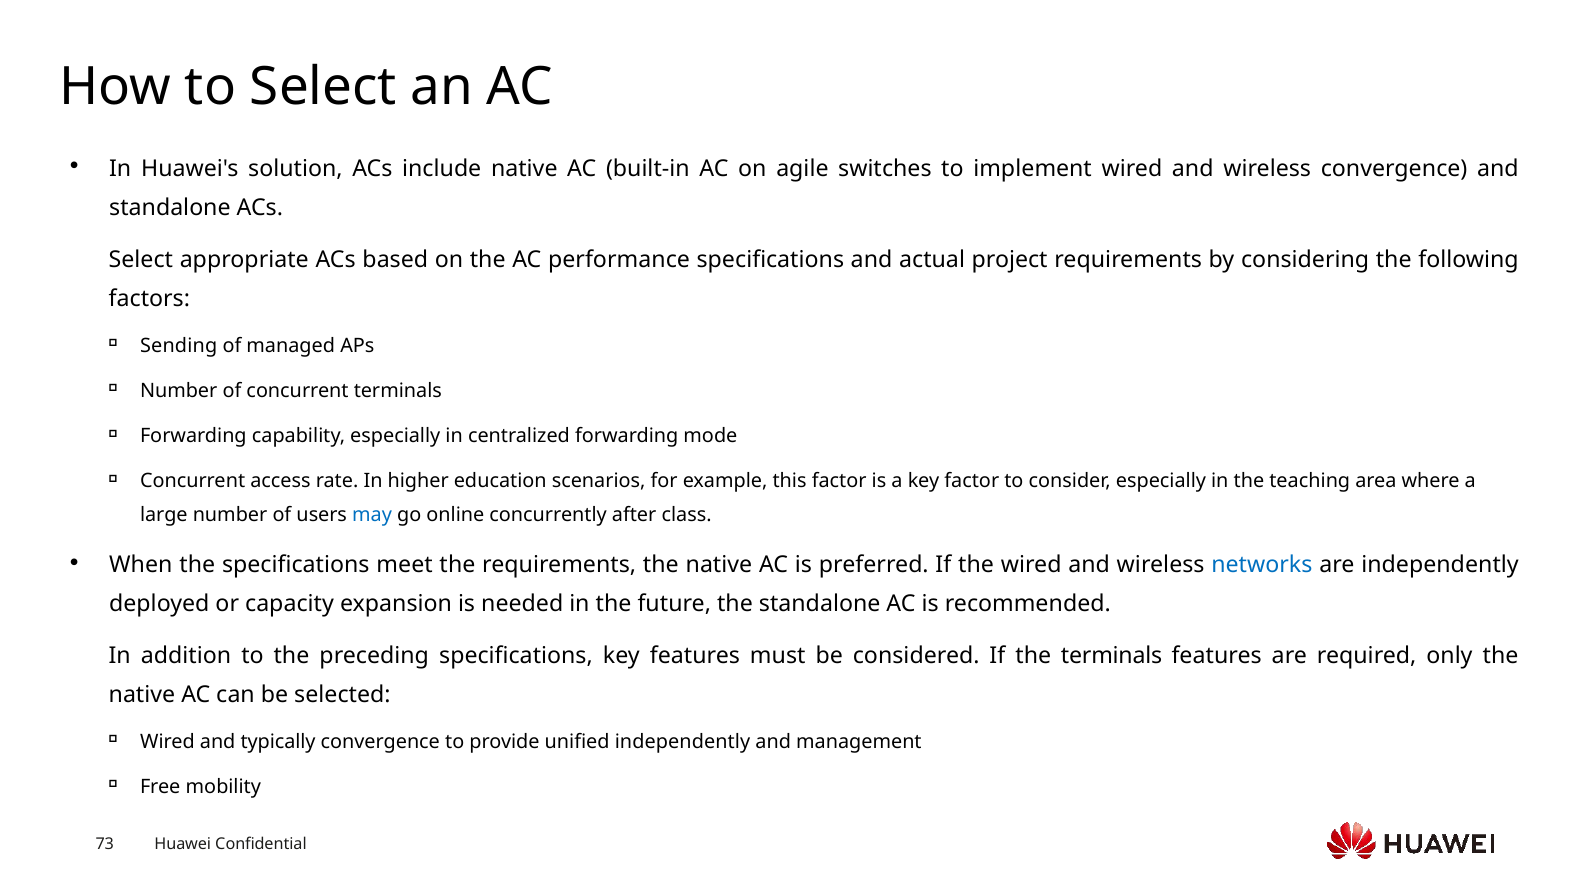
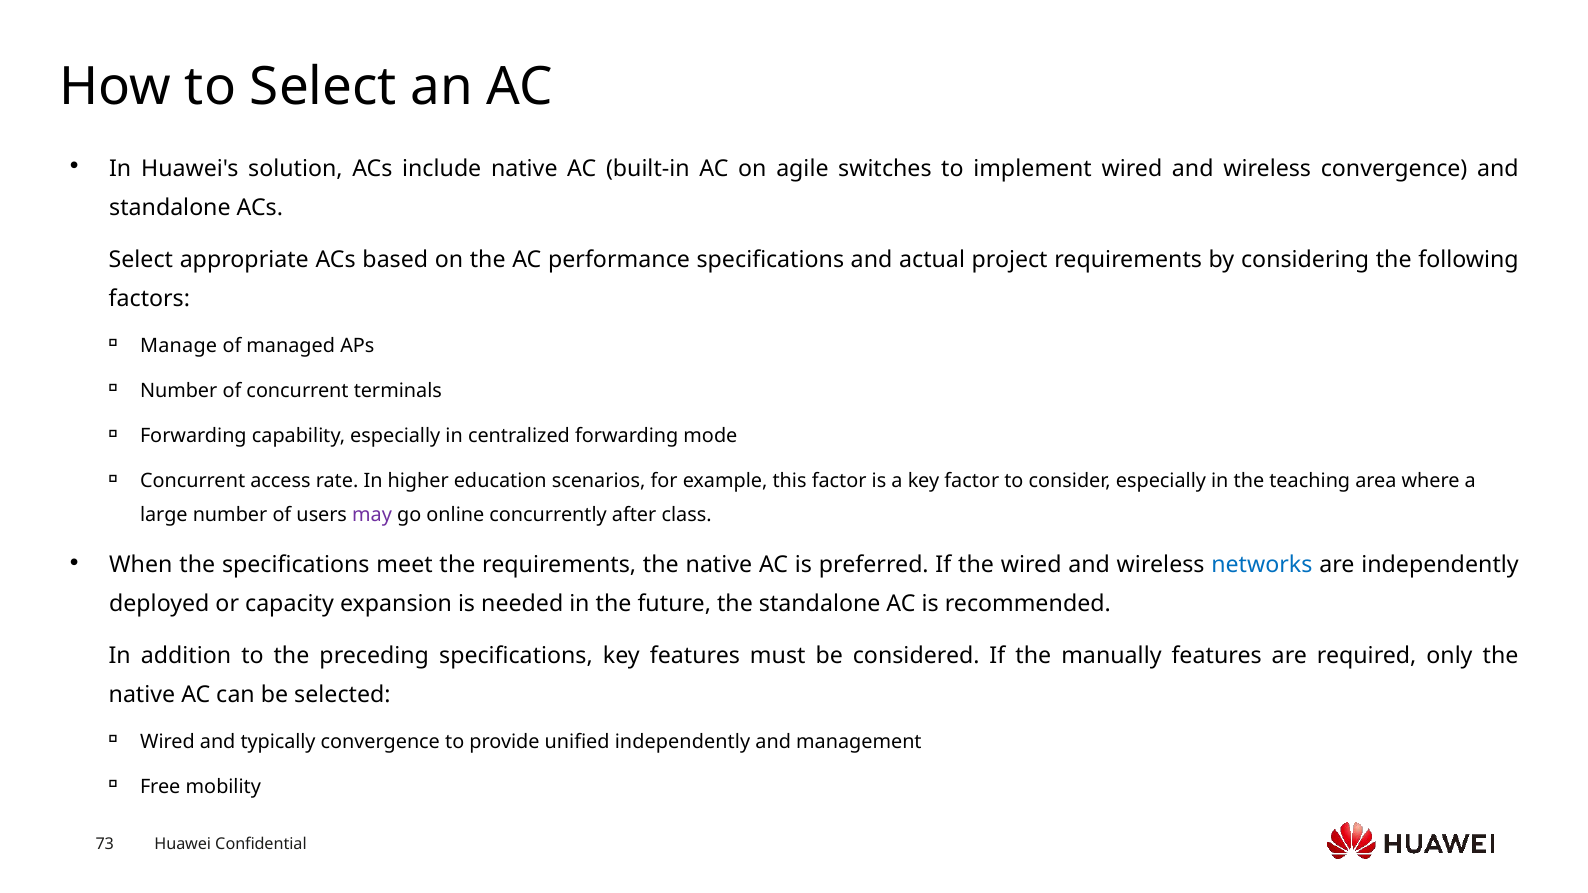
Sending: Sending -> Manage (179, 346)
may colour: blue -> purple (372, 515)
the terminals: terminals -> manually (1111, 656)
